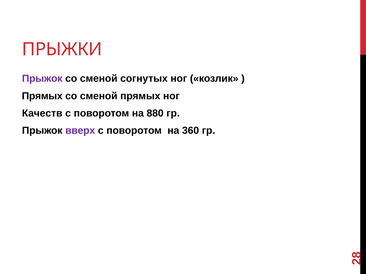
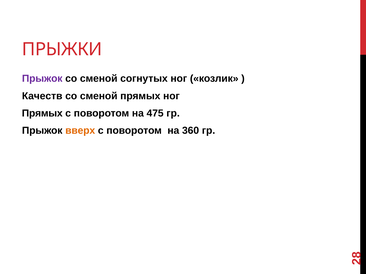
Прямых: Прямых -> Качеств (42, 96)
Качеств: Качеств -> Прямых (42, 113)
880: 880 -> 475 (155, 113)
вверх colour: purple -> orange (80, 131)
